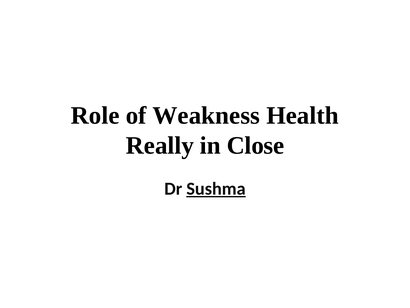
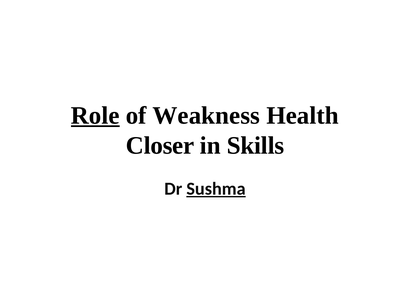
Role underline: none -> present (95, 115)
Really: Really -> Closer (160, 145)
Close: Close -> Skills (256, 145)
